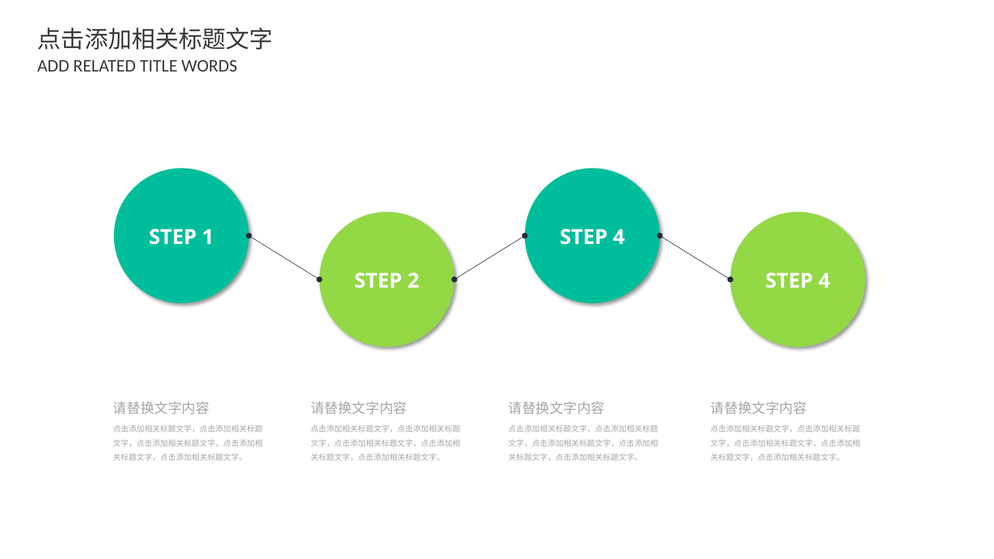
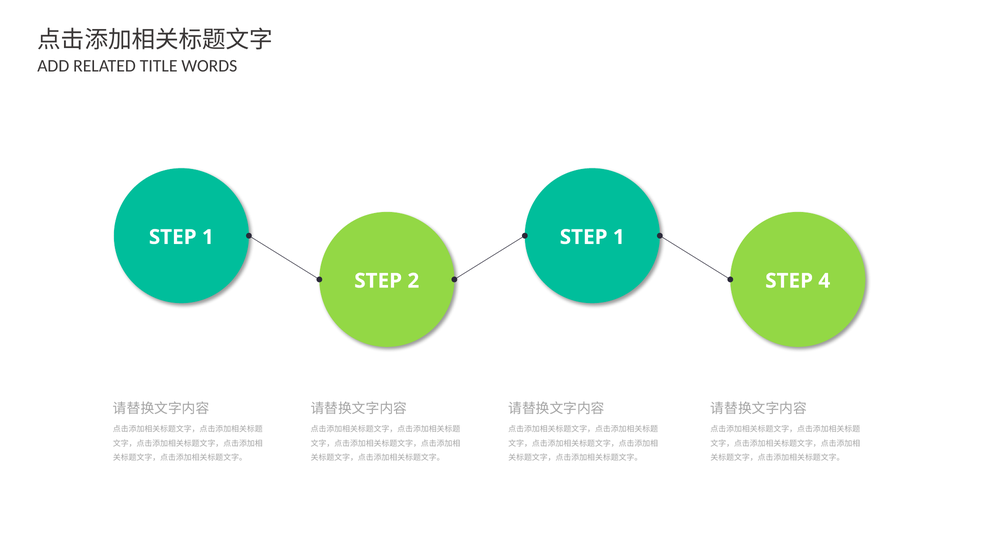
4: 4 -> 1 (619, 237)
